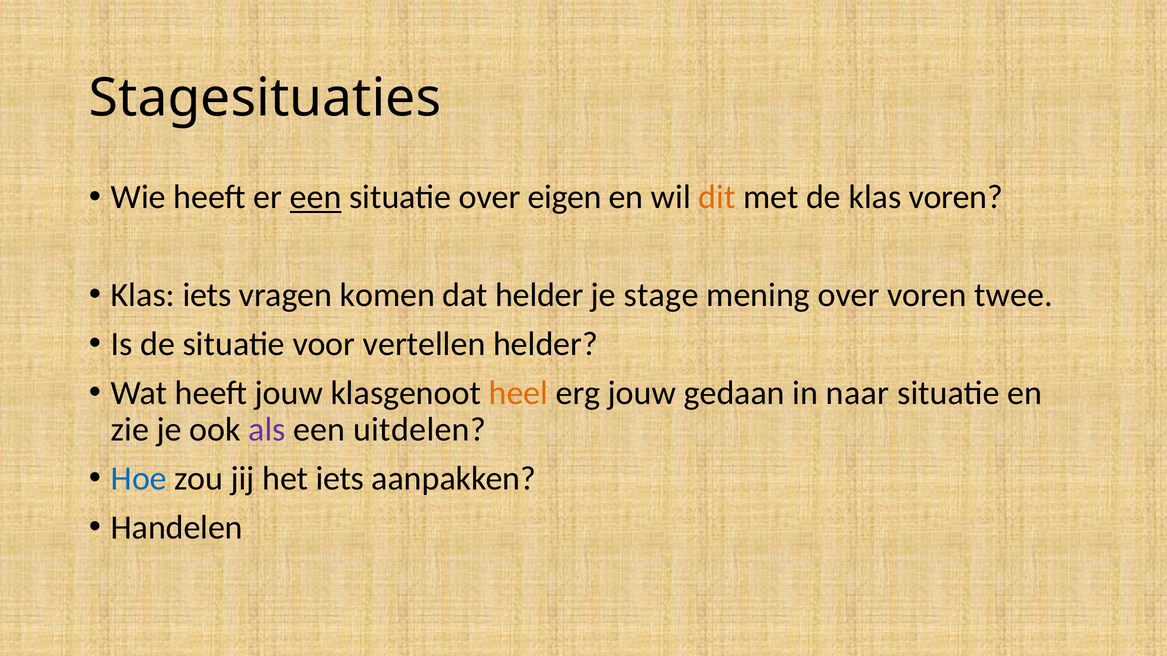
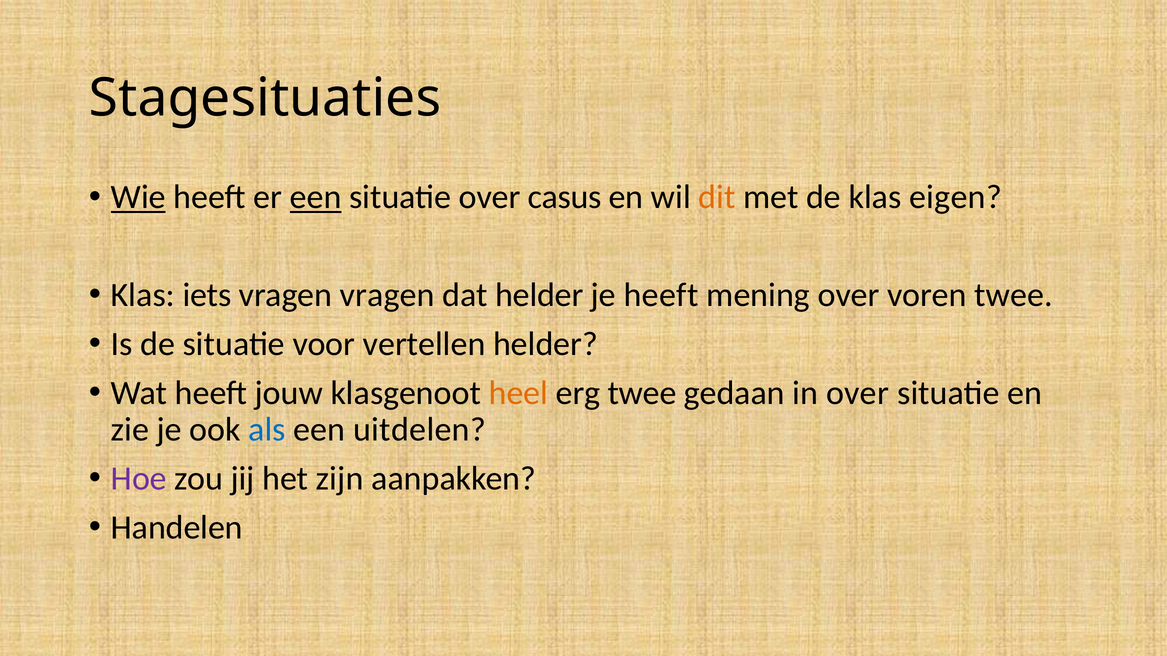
Wie underline: none -> present (138, 197)
eigen: eigen -> casus (565, 197)
klas voren: voren -> eigen (955, 197)
vragen komen: komen -> vragen (387, 295)
je stage: stage -> heeft (661, 295)
erg jouw: jouw -> twee (642, 393)
in naar: naar -> over (858, 393)
als colour: purple -> blue (267, 430)
Hoe colour: blue -> purple (139, 479)
het iets: iets -> zijn (340, 479)
